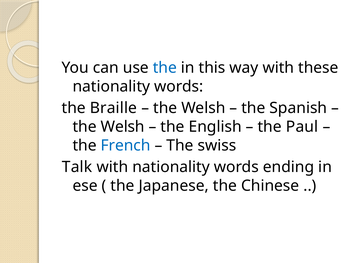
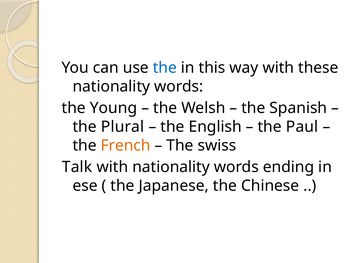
Braille: Braille -> Young (114, 108)
Welsh: Welsh -> Plural (123, 127)
French colour: blue -> orange (126, 146)
